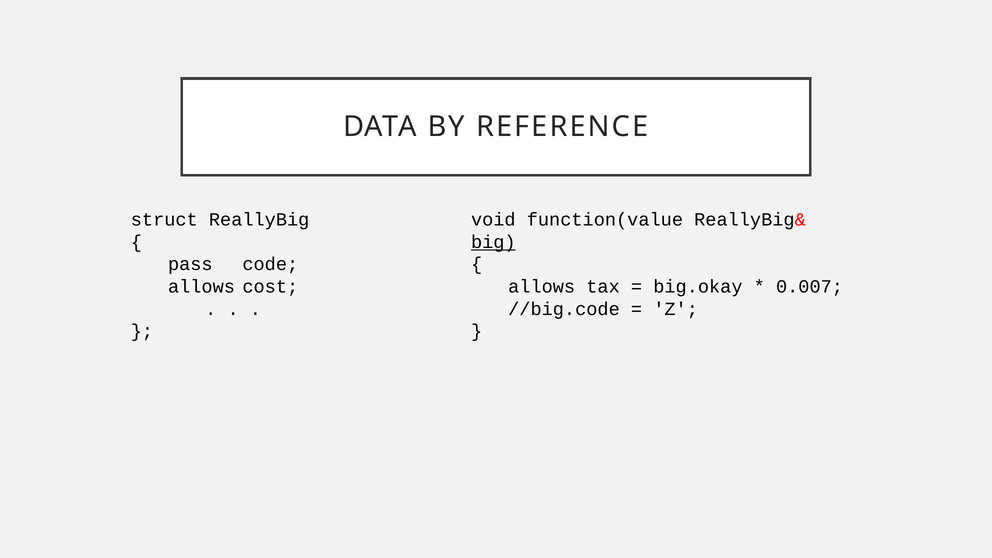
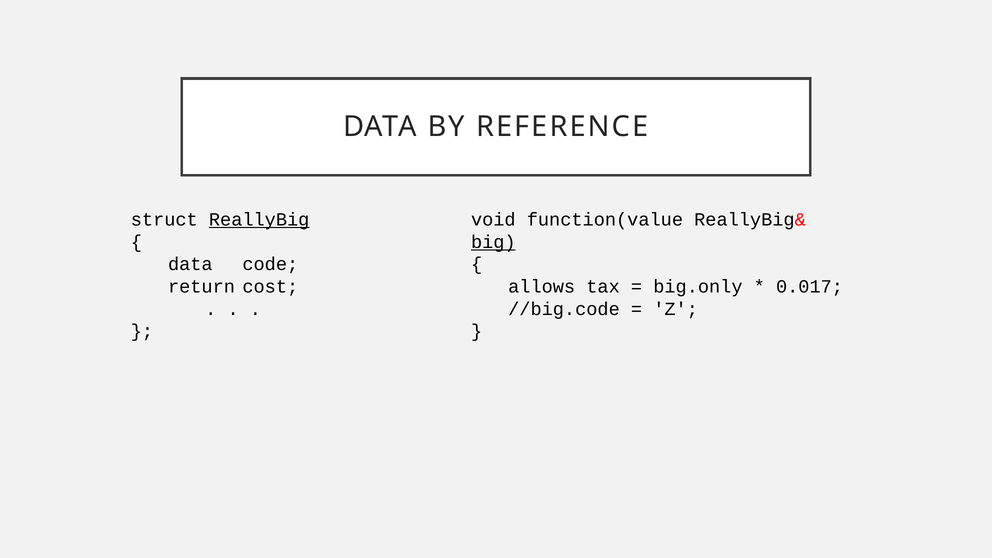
ReallyBig underline: none -> present (259, 220)
pass: pass -> data (190, 264)
allows: allows -> return (201, 287)
big.okay: big.okay -> big.only (698, 287)
0.007: 0.007 -> 0.017 (810, 287)
